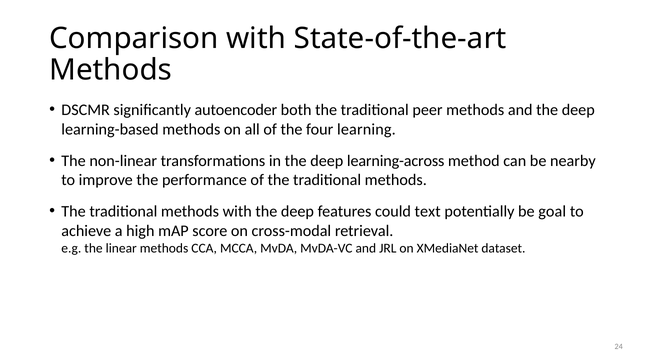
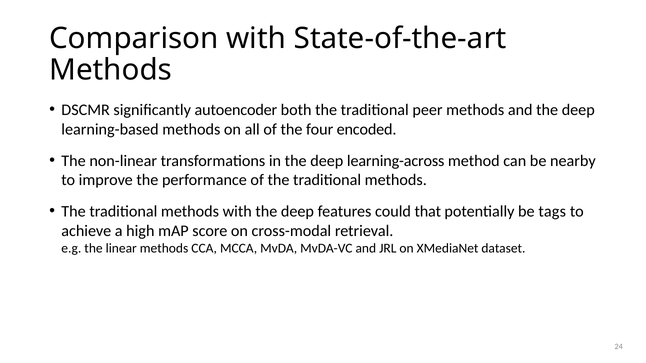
learning: learning -> encoded (367, 129)
text: text -> that (428, 212)
goal: goal -> tags (552, 212)
